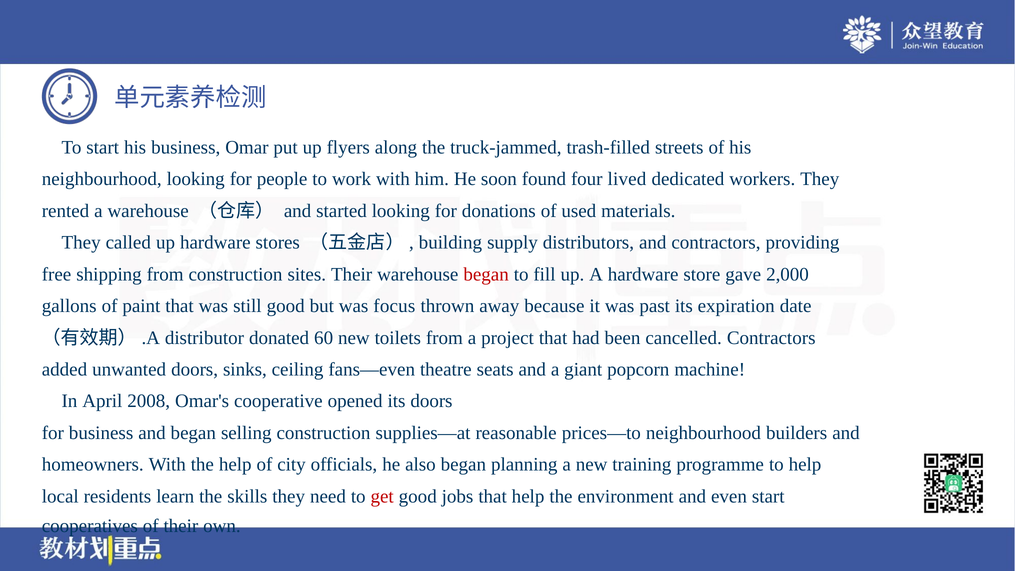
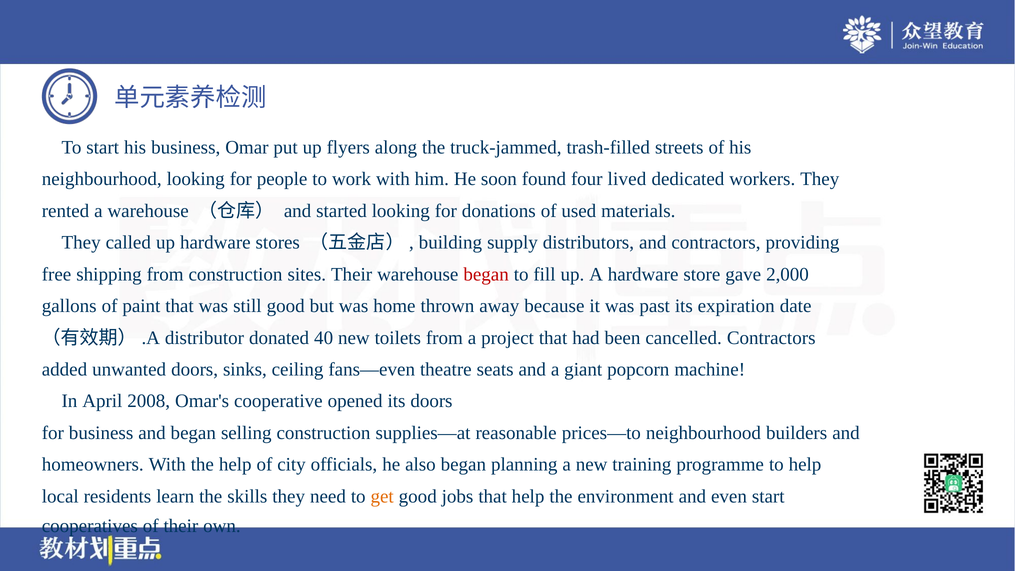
focus: focus -> home (394, 306)
60: 60 -> 40 (324, 338)
get colour: red -> orange (382, 496)
